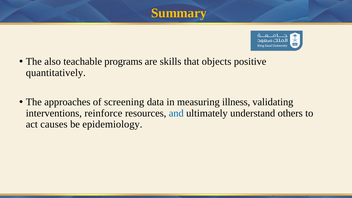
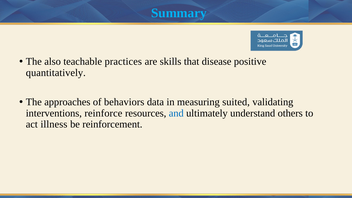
Summary colour: yellow -> light blue (179, 13)
programs: programs -> practices (123, 62)
objects: objects -> disease (217, 62)
screening: screening -> behaviors (124, 102)
illness: illness -> suited (236, 102)
causes: causes -> illness (54, 124)
epidemiology: epidemiology -> reinforcement (112, 124)
